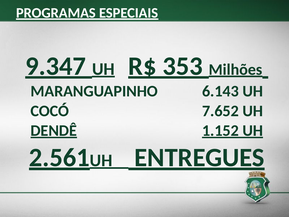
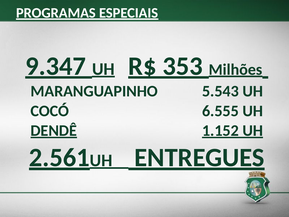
6.143: 6.143 -> 5.543 (220, 91)
7.652: 7.652 -> 6.555 (220, 111)
